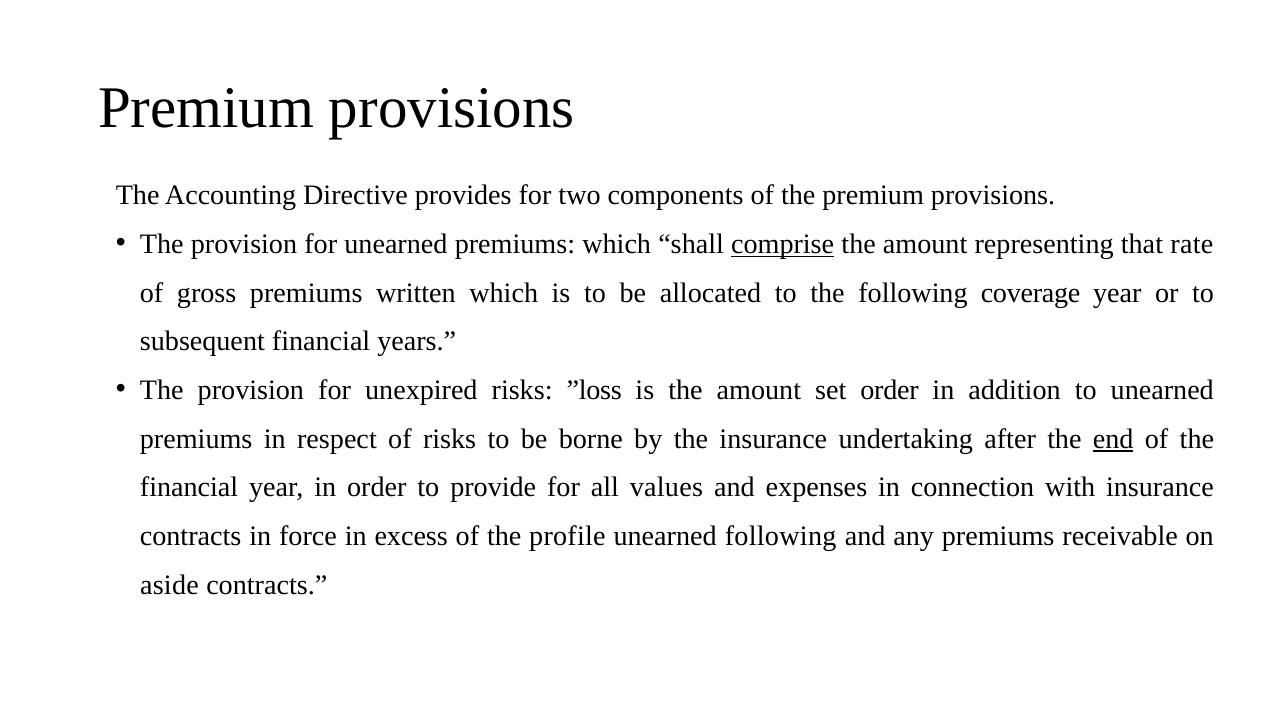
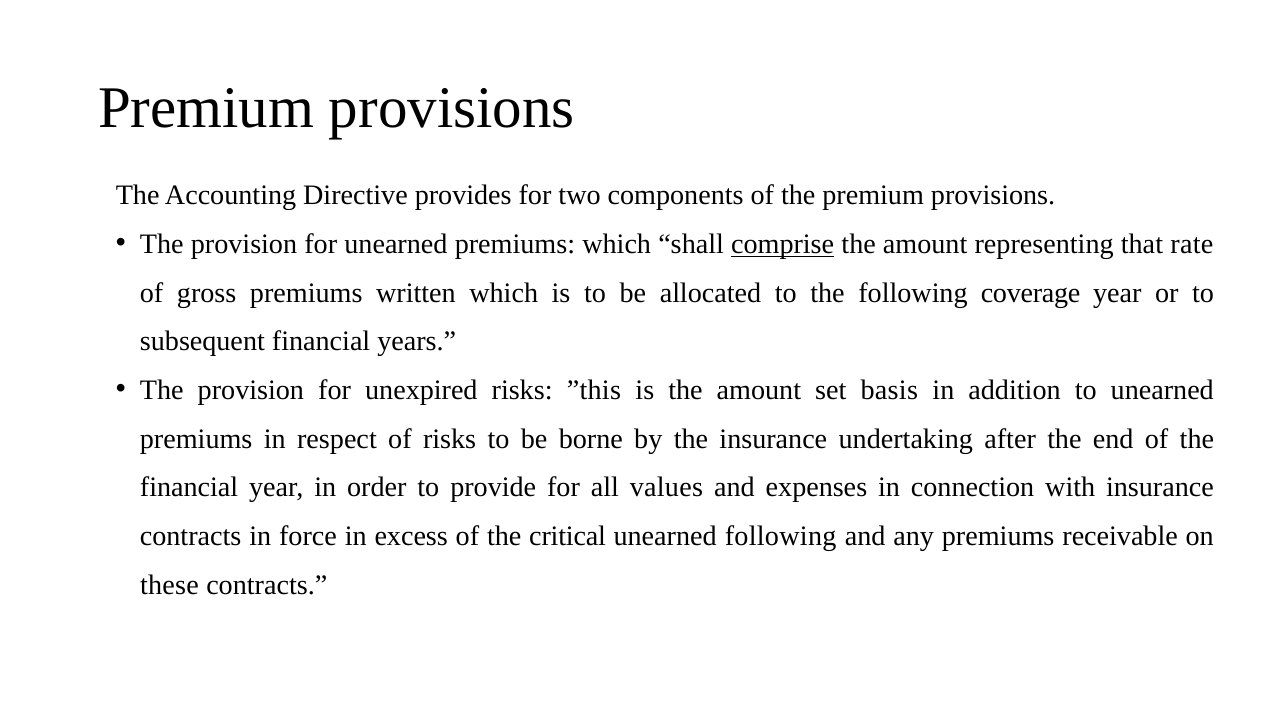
”loss: ”loss -> ”this (594, 390)
set order: order -> basis (889, 390)
end underline: present -> none (1113, 439)
profile: profile -> critical (568, 536)
aside: aside -> these (169, 585)
